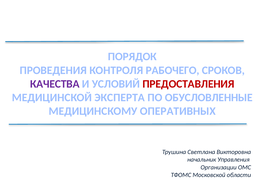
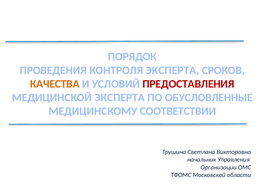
КОНТРОЛЯ РАБОЧЕГО: РАБОЧЕГО -> ЭКСПЕРТА (172, 70)
КАЧЕСТВА colour: purple -> orange (55, 84)
ОПЕРАТИВНЫХ: ОПЕРАТИВНЫХ -> СООТВЕТСТВИИ (178, 111)
